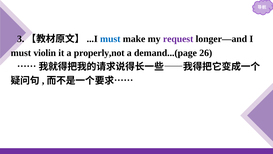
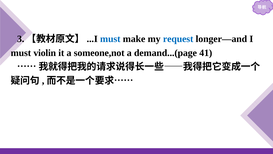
request colour: purple -> blue (178, 39)
properly,not: properly,not -> someone,not (99, 53)
26: 26 -> 41 (206, 53)
